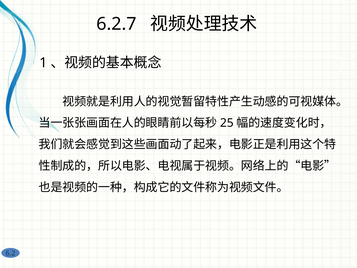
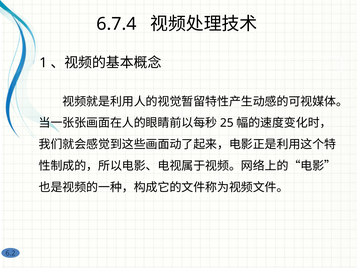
6.2.7: 6.2.7 -> 6.7.4 (117, 24)
